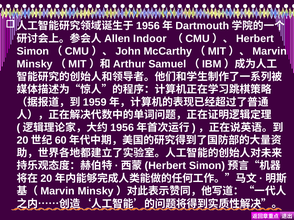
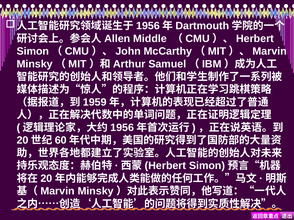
Indoor: Indoor -> Middle (150, 39)
